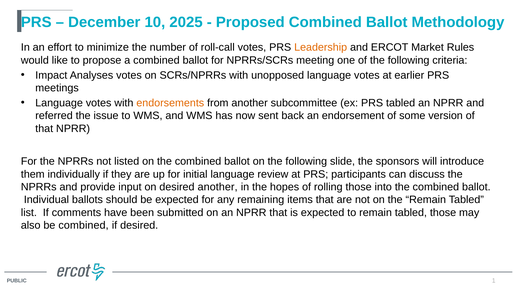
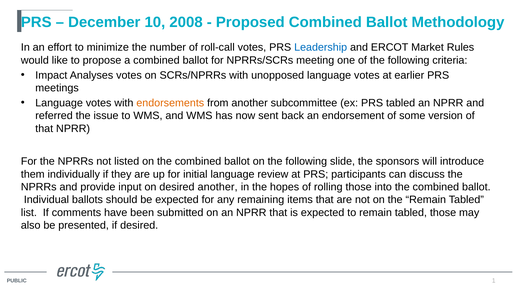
2025: 2025 -> 2008 (186, 22)
Leadership colour: orange -> blue (321, 48)
be combined: combined -> presented (84, 226)
